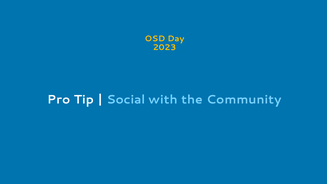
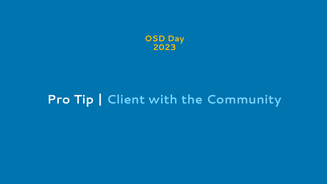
Social: Social -> Client (126, 100)
